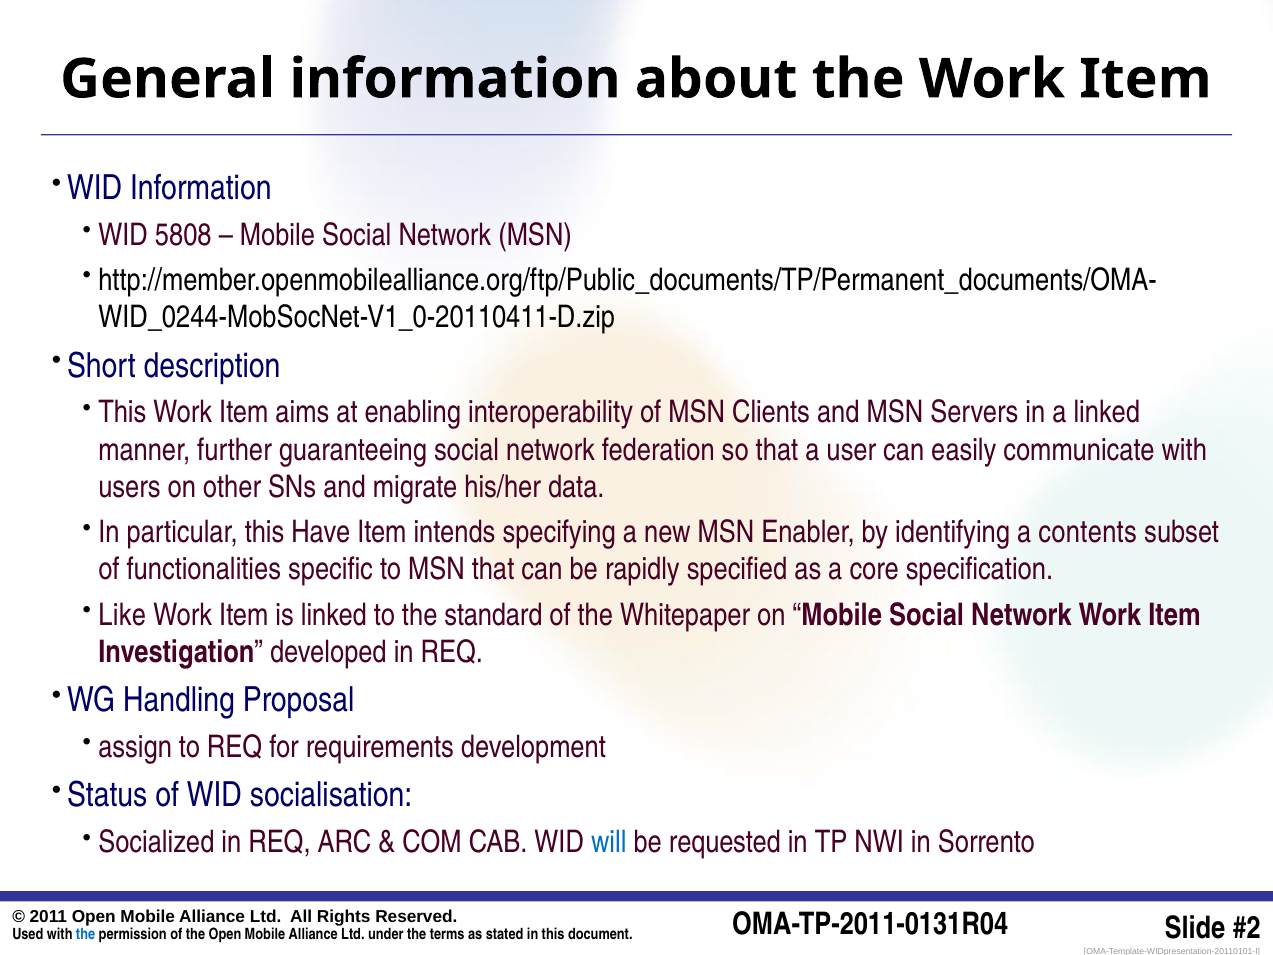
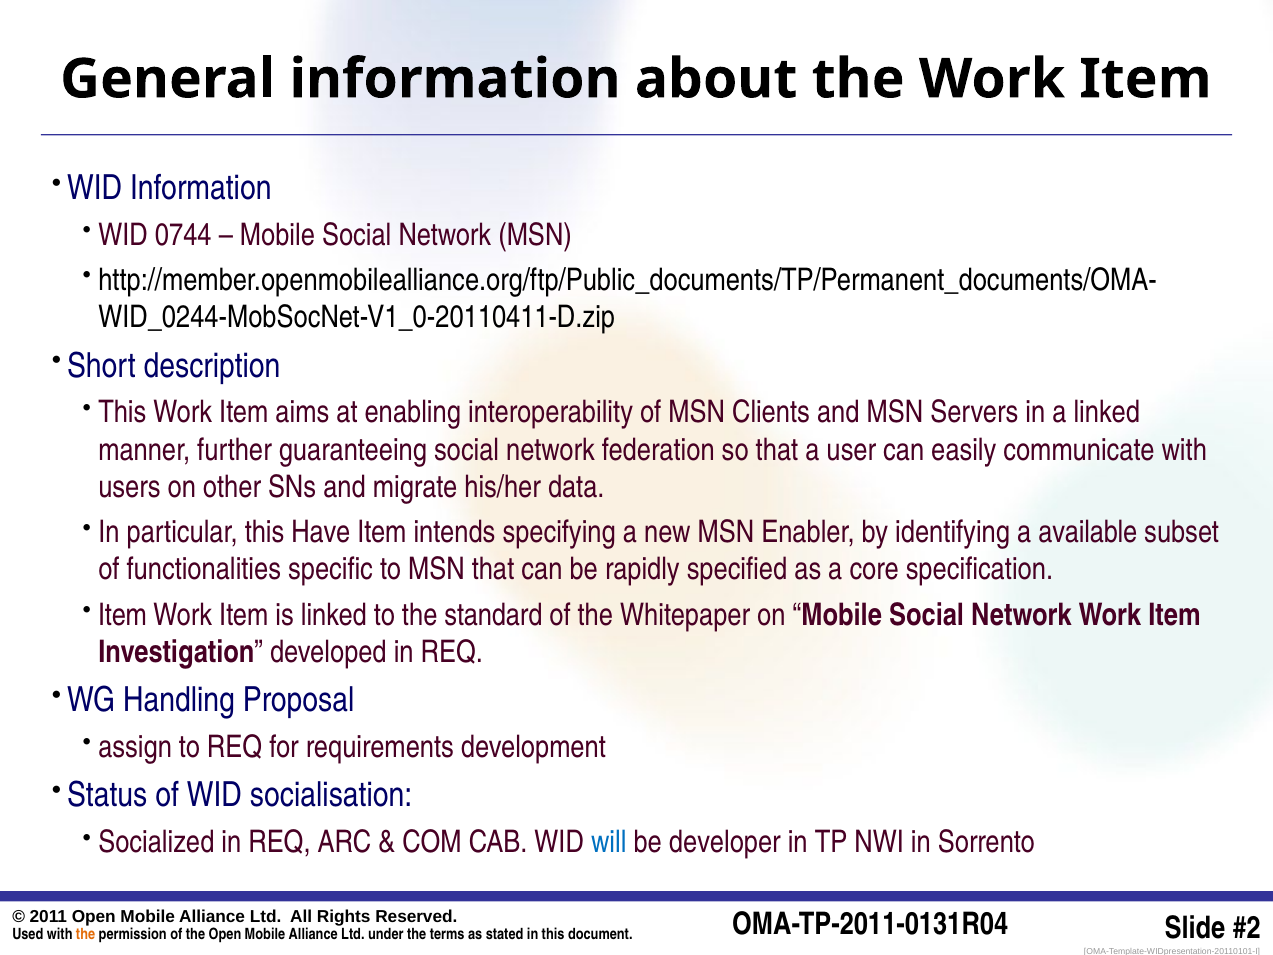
5808: 5808 -> 0744 (183, 235)
contents: contents -> available (1088, 532)
Like: Like -> Item (123, 615)
requested: requested -> developer (725, 842)
the colour: blue -> orange (86, 934)
